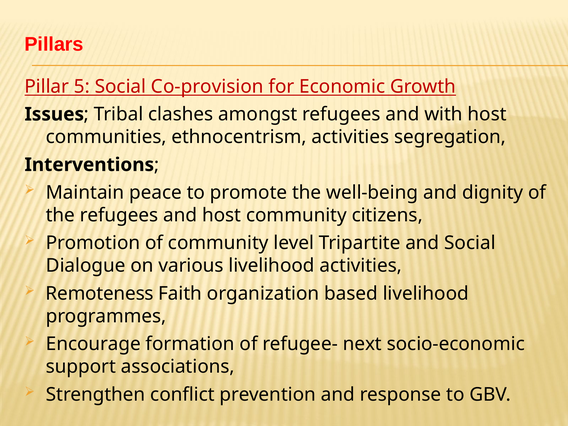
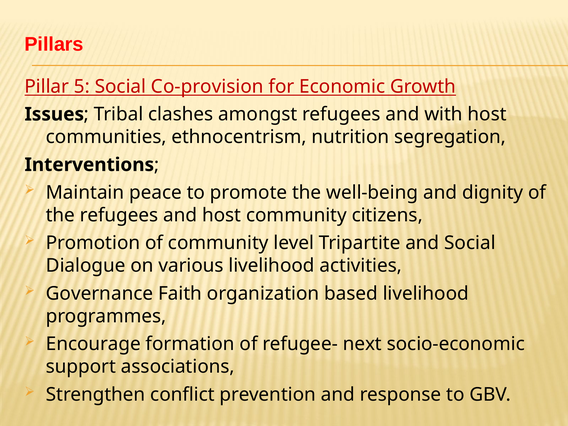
ethnocentrism activities: activities -> nutrition (350, 137)
Remoteness: Remoteness -> Governance (100, 294)
